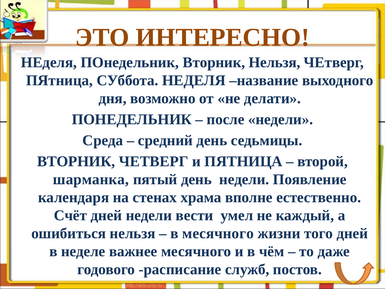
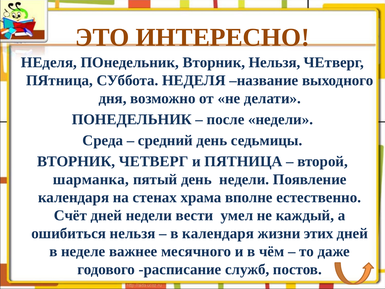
в месячного: месячного -> календаря (218, 233)
того: того -> этих (319, 233)
